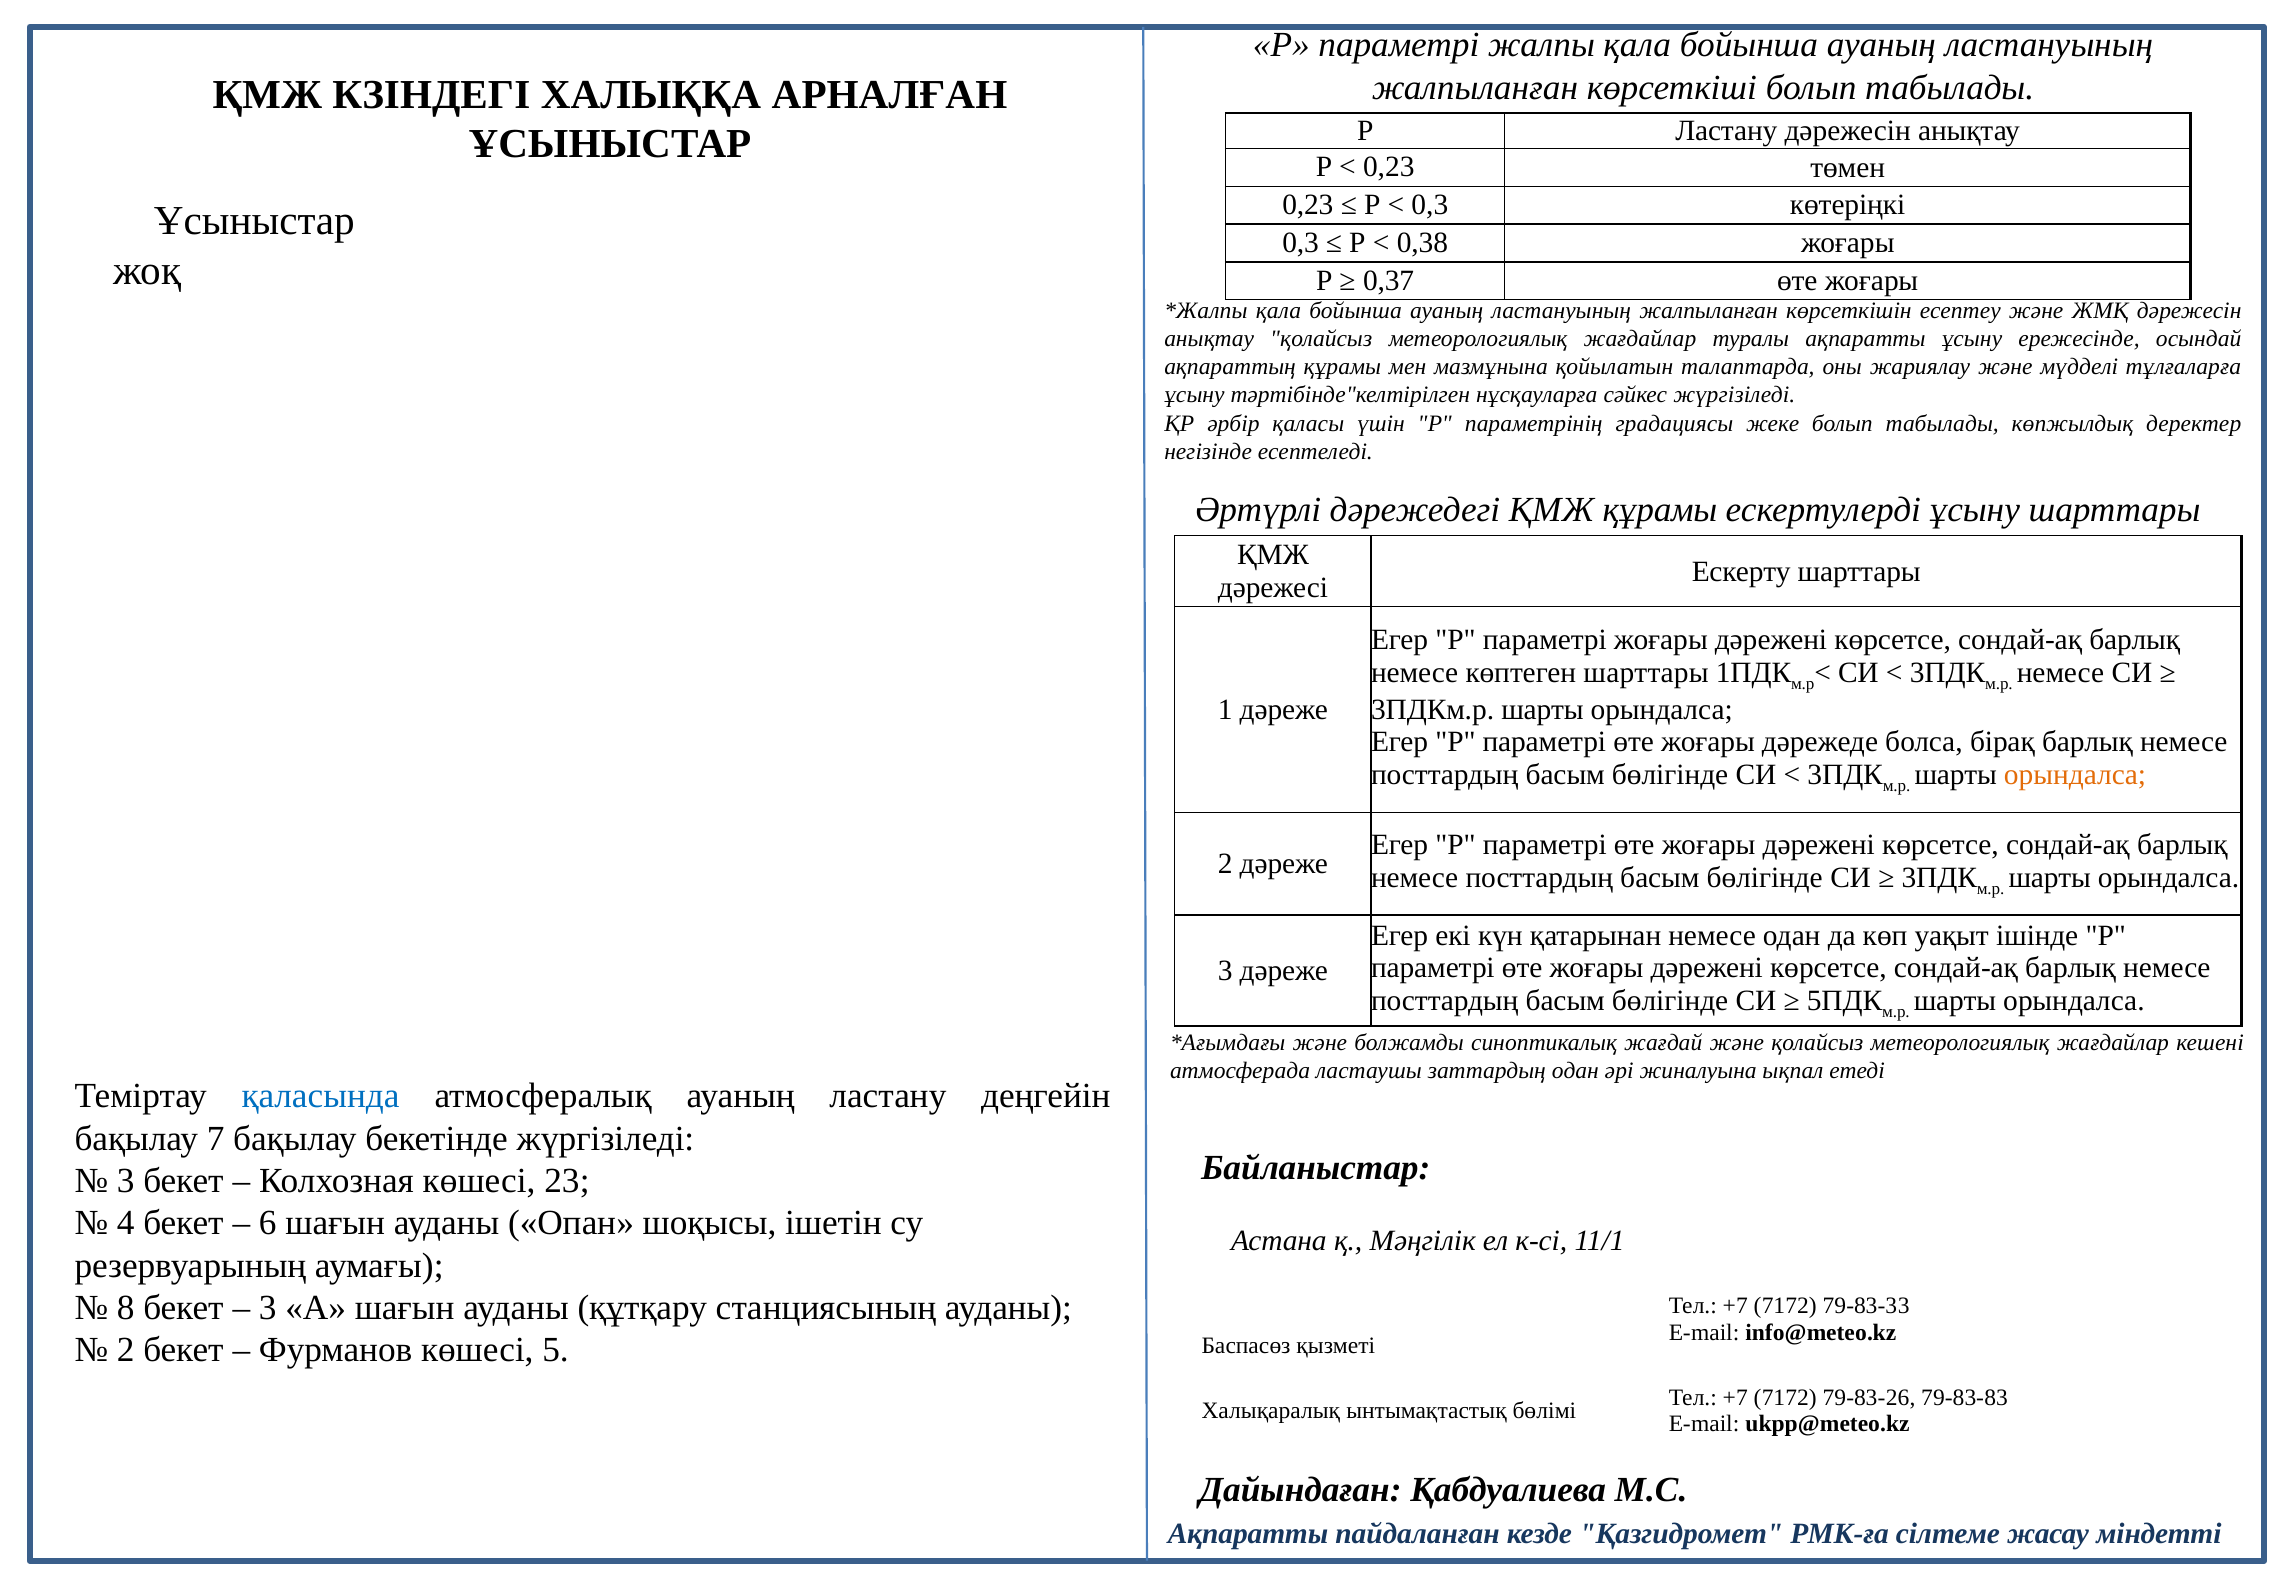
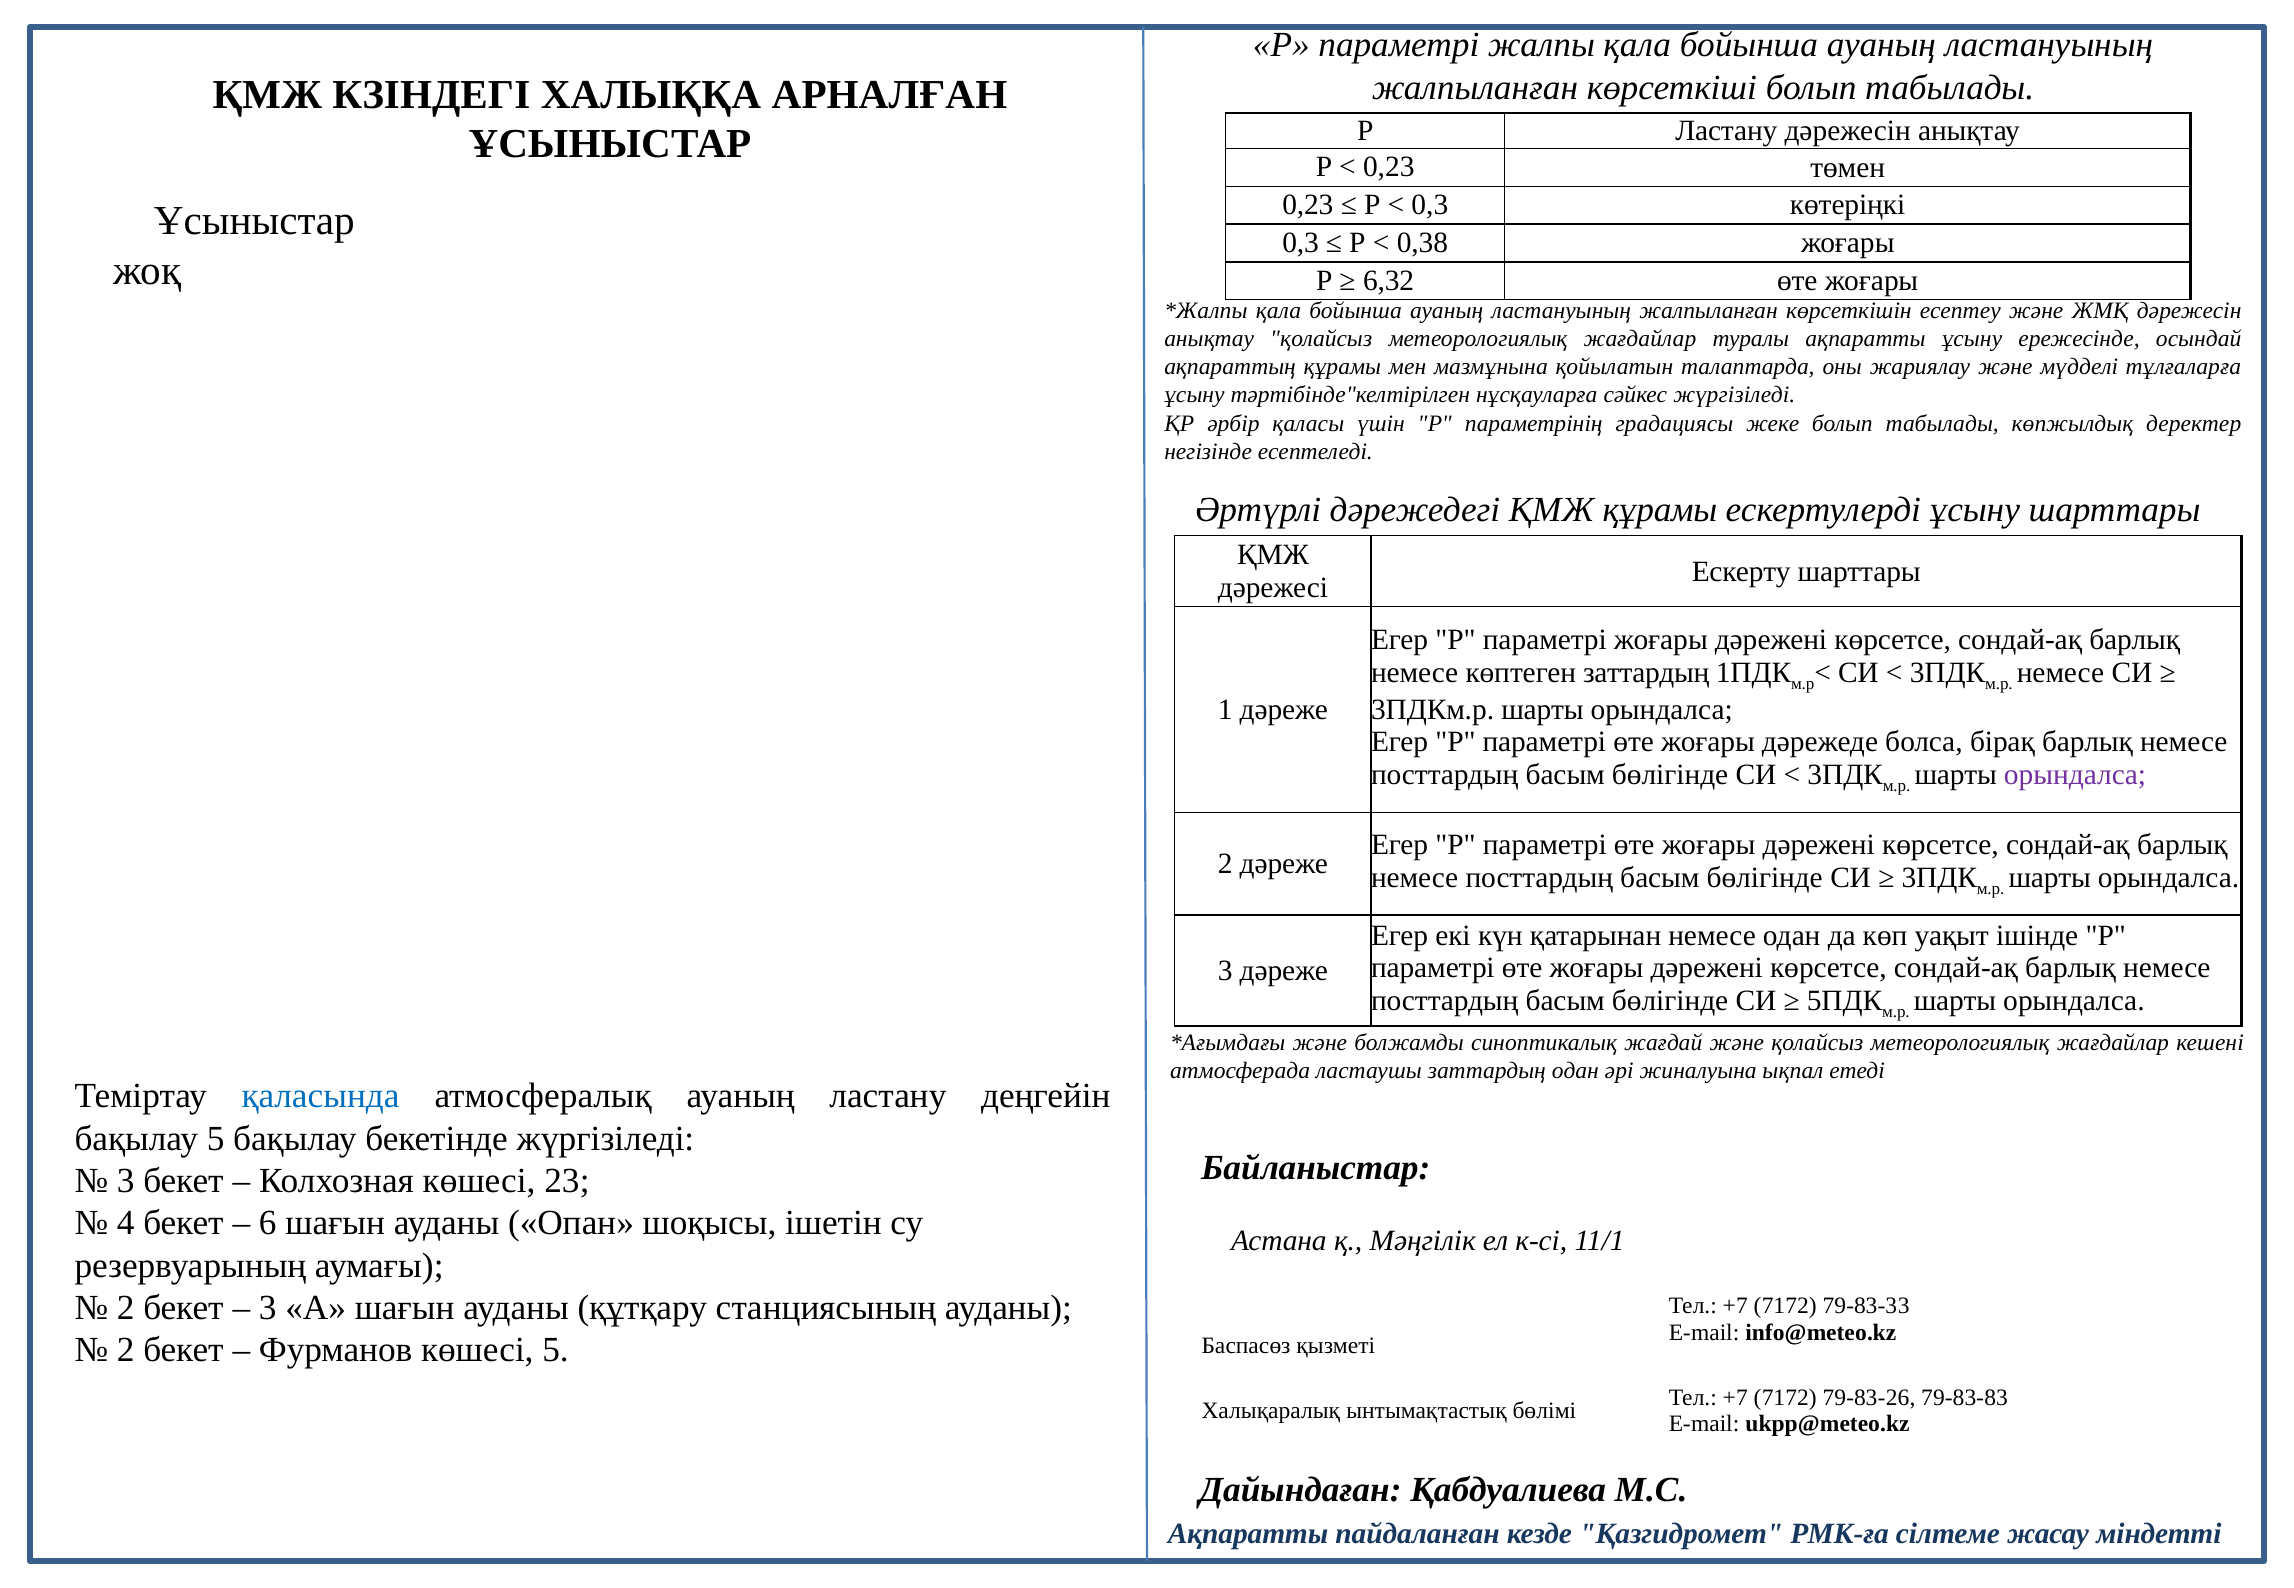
0,37: 0,37 -> 6,32 (1389, 281)
көптеген шарттары: шарттары -> заттардың (1646, 672)
орындалса colour: orange -> purple (2075, 774)
бақылау 7: 7 -> 5 (216, 1139)
8: 8 -> 2 (126, 1308)
